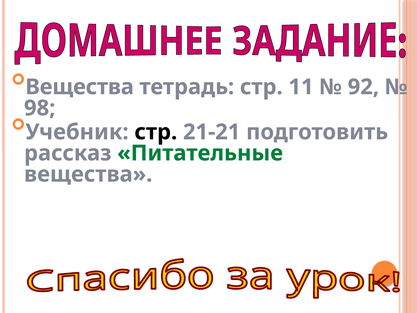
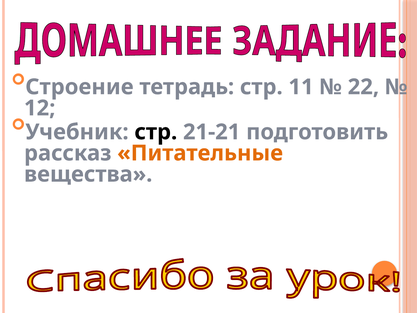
Вещества: Вещества -> Строение (79, 87)
92: 92 -> 22 (363, 87)
98: 98 -> 12 (40, 108)
Питательные colour: green -> orange (200, 153)
